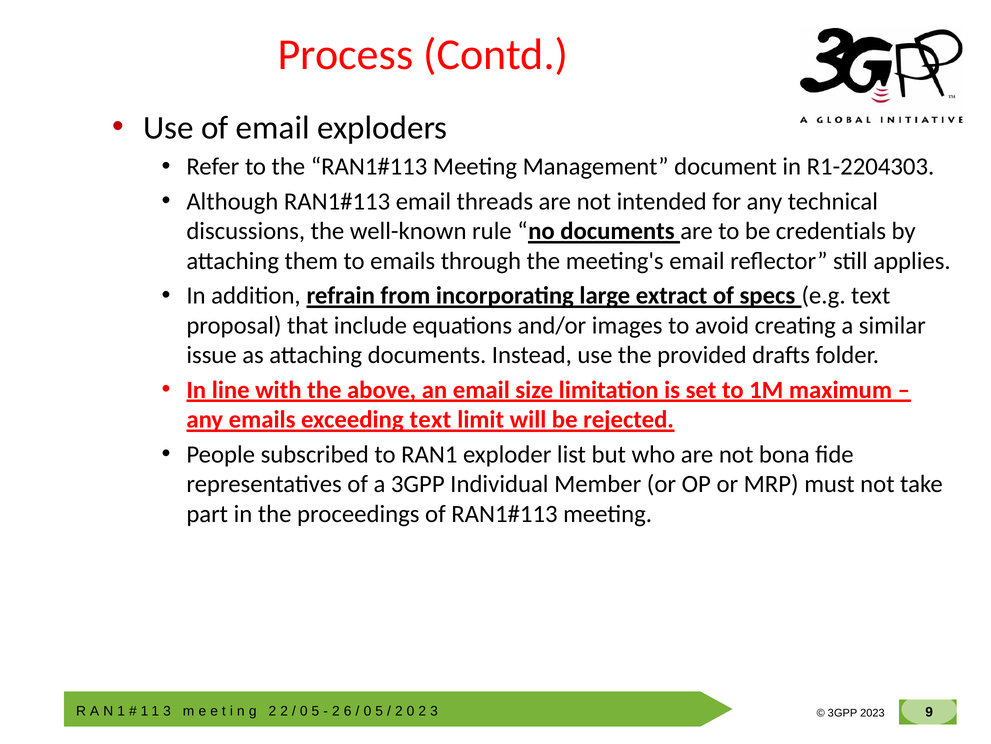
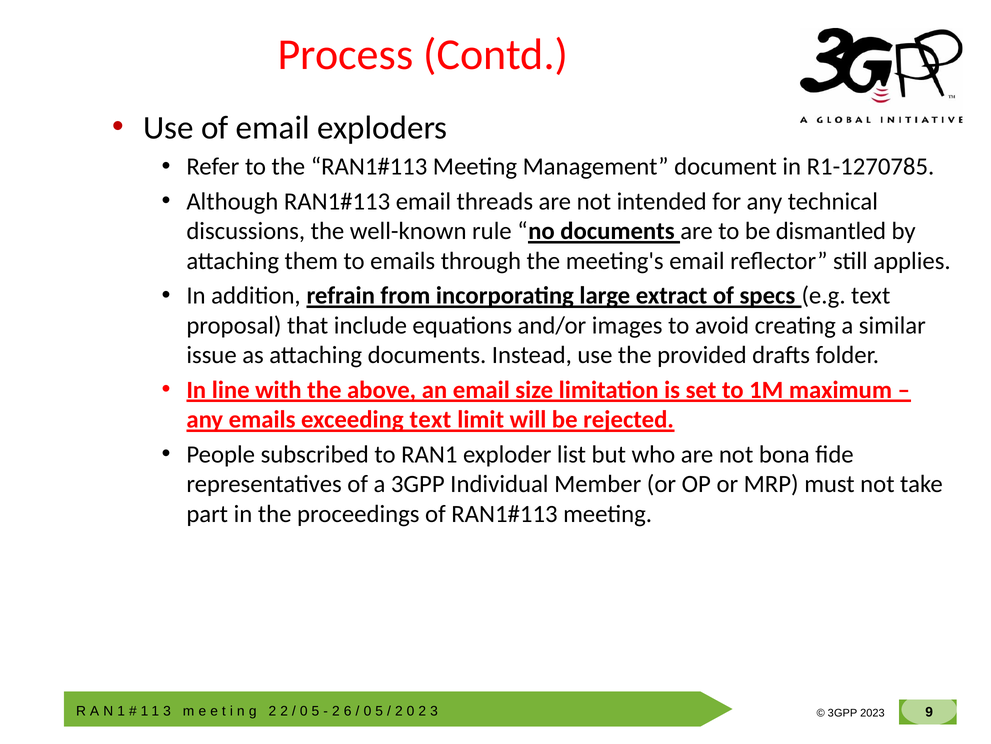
R1-2204303: R1-2204303 -> R1-1270785 (870, 167)
credentials: credentials -> dismantled (831, 231)
